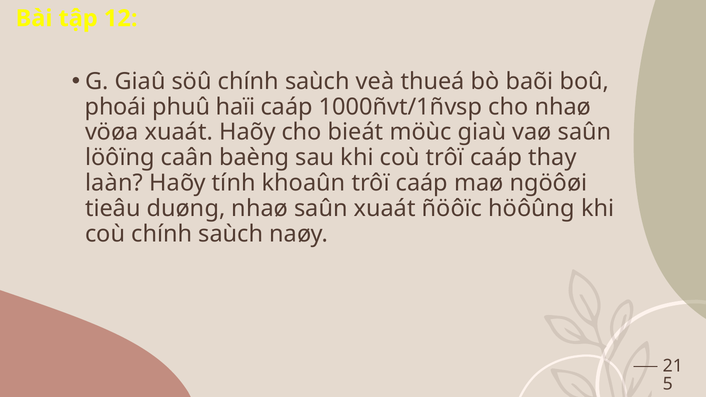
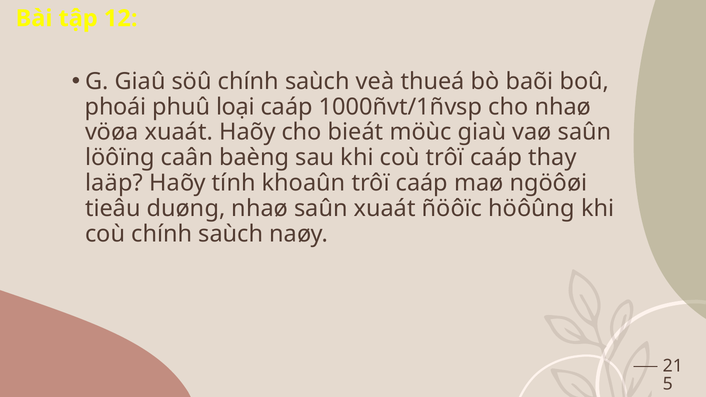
haïi: haïi -> loại (236, 107)
laàn: laàn -> laäp (114, 183)
